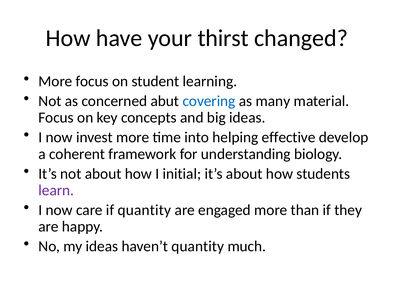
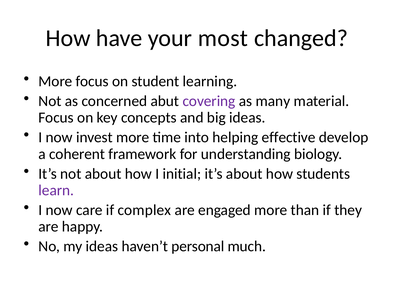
thirst: thirst -> most (223, 38)
covering colour: blue -> purple (209, 101)
if quantity: quantity -> complex (144, 210)
haven’t quantity: quantity -> personal (198, 246)
